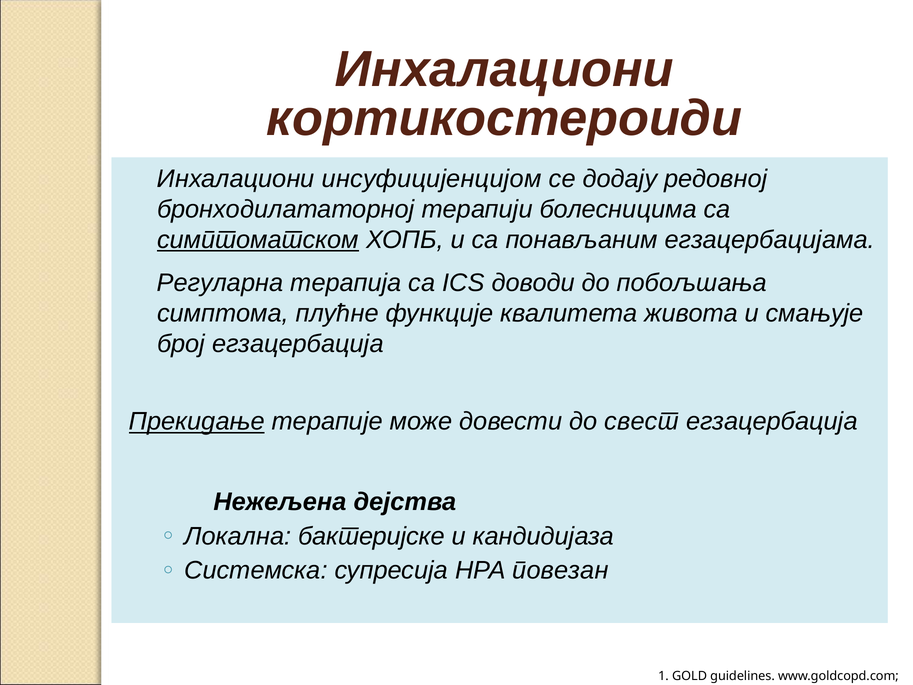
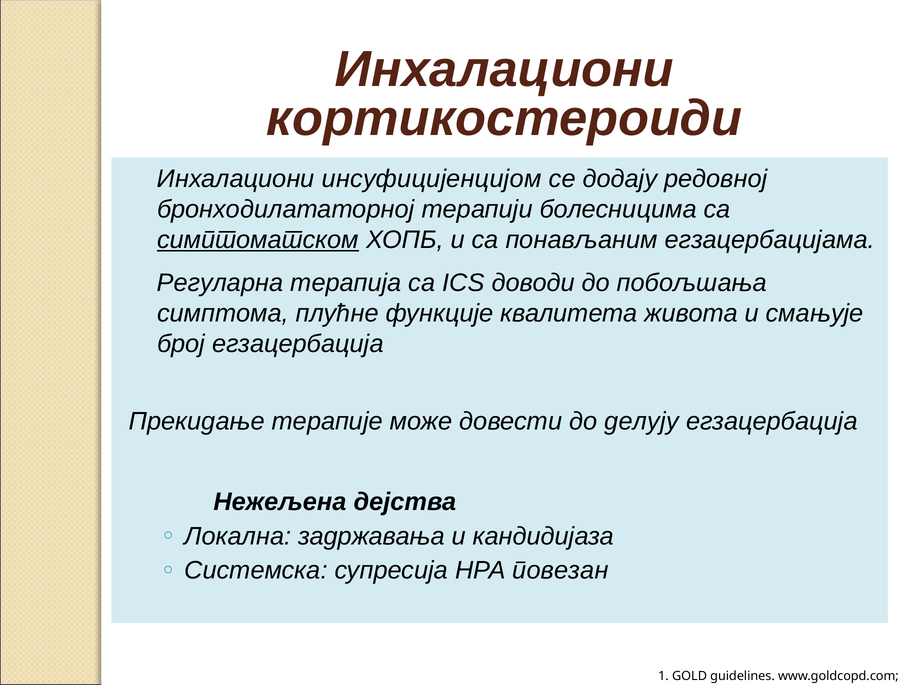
Прекидање underline: present -> none (197, 421)
свест: свест -> делују (642, 421)
бактеријске: бактеријске -> задржавања (371, 536)
